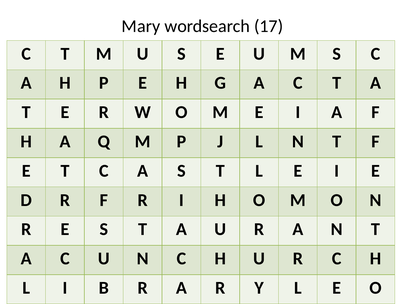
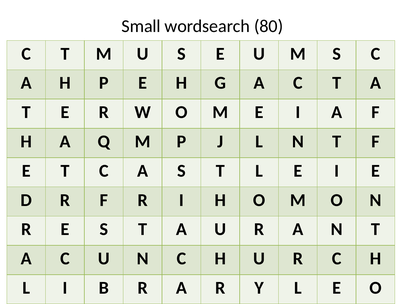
Mary: Mary -> Small (141, 26)
17: 17 -> 80 (269, 26)
